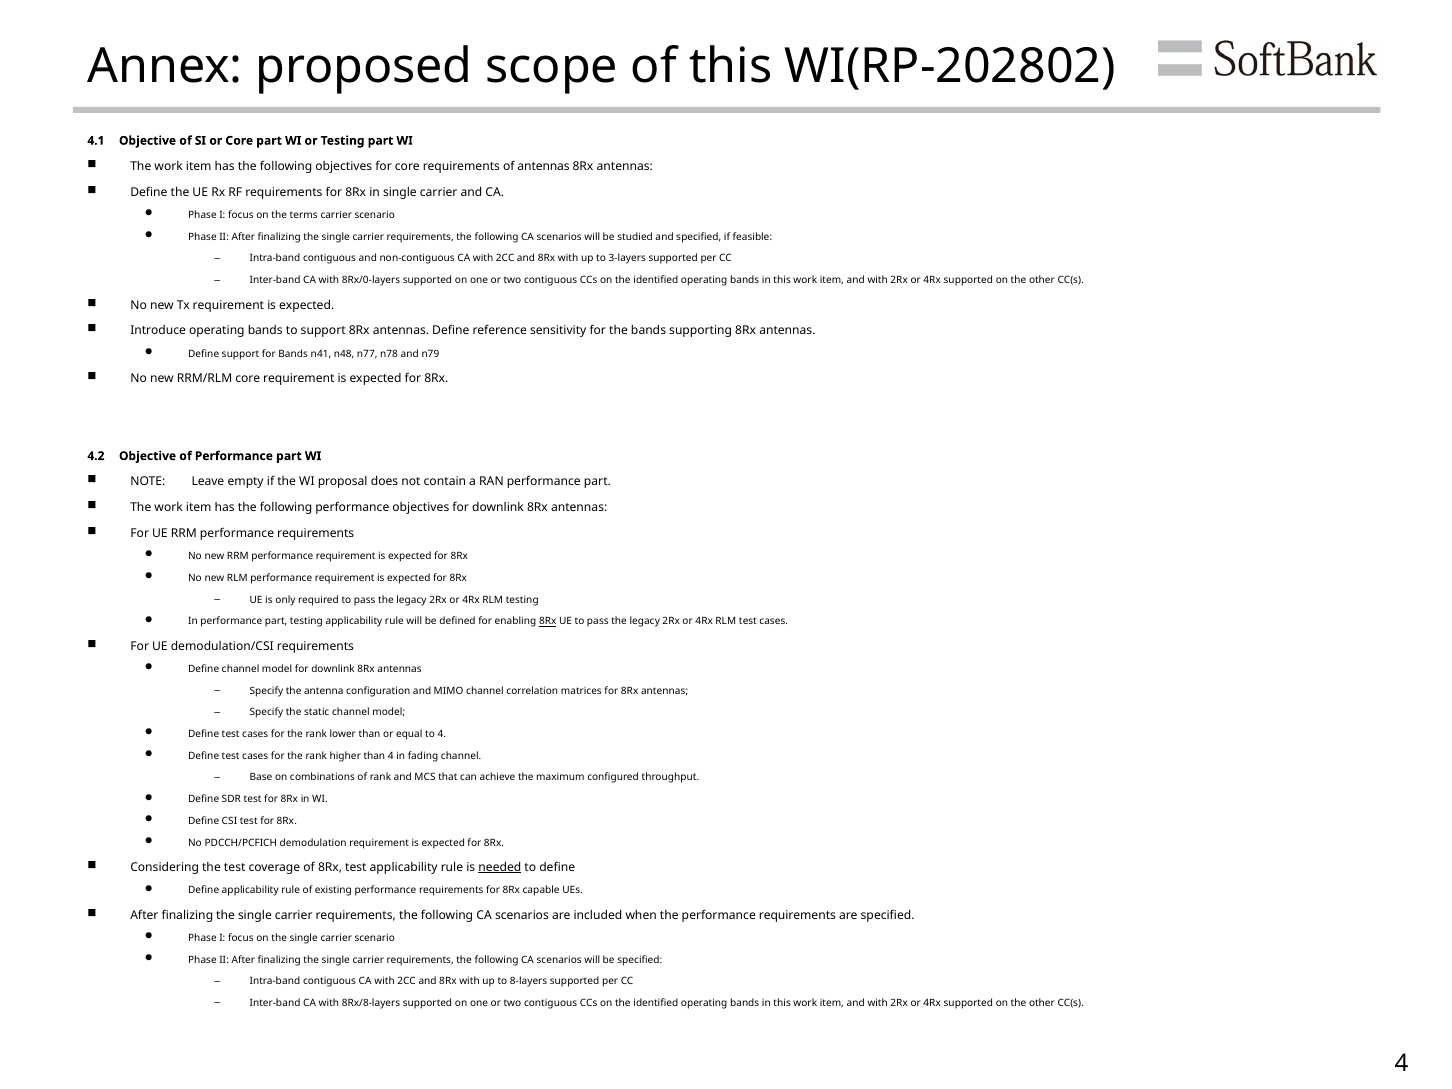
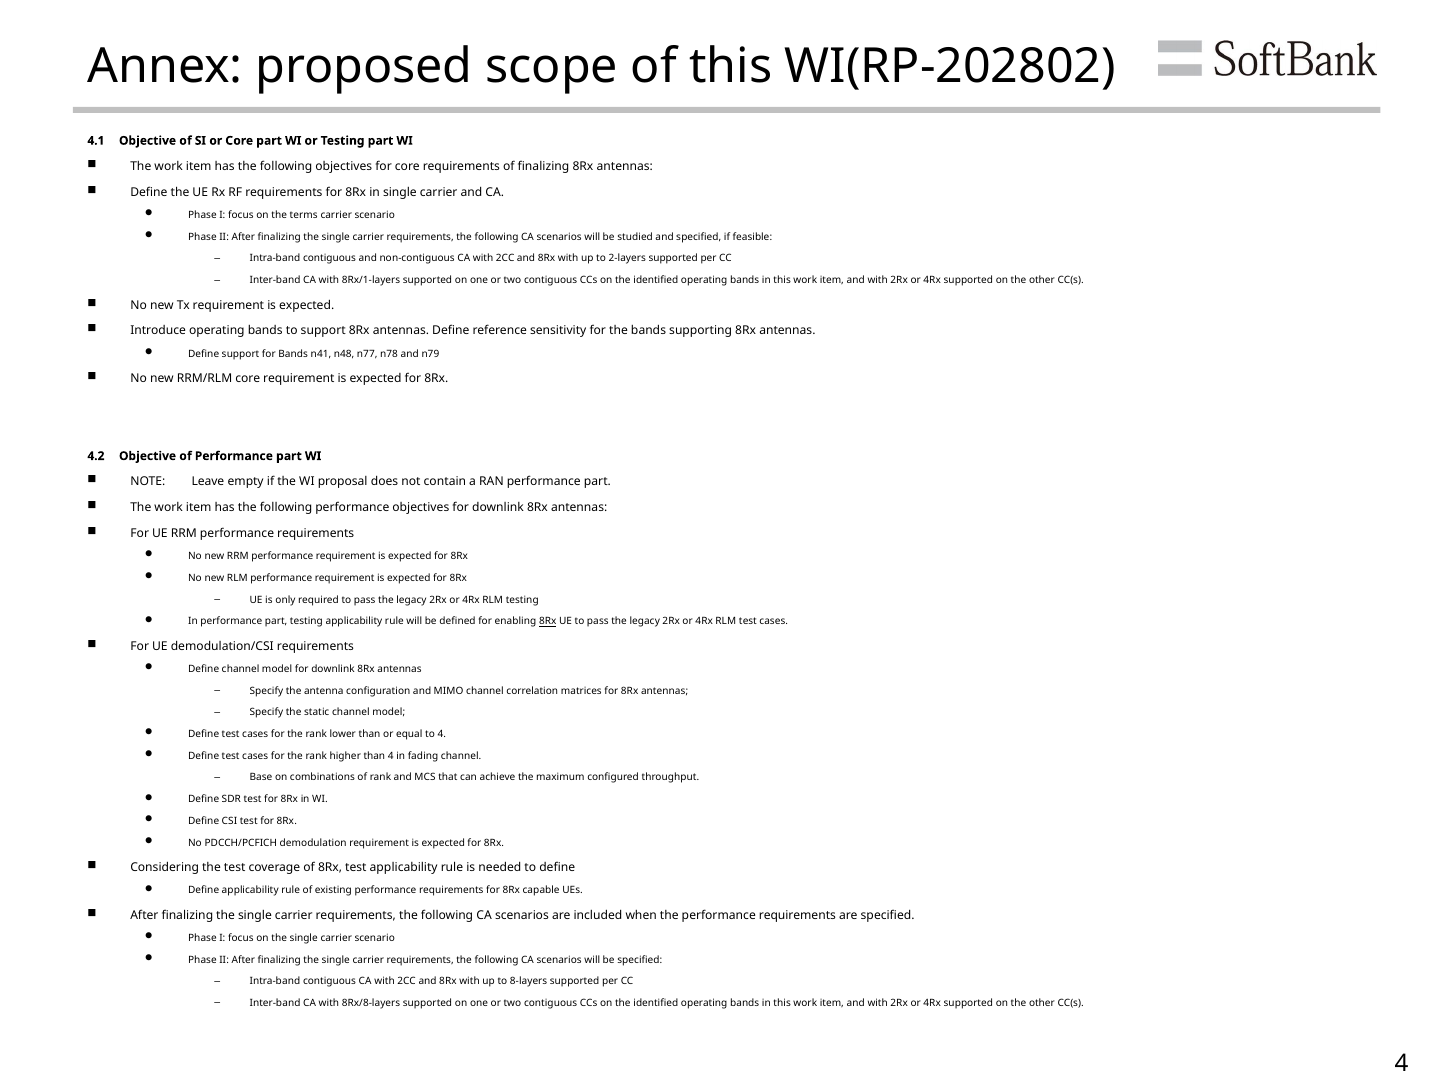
of antennas: antennas -> finalizing (544, 167)
3-layers: 3-layers -> 2-layers (627, 259)
8Rx/0-layers: 8Rx/0-layers -> 8Rx/1-layers (371, 280)
needed underline: present -> none (500, 868)
